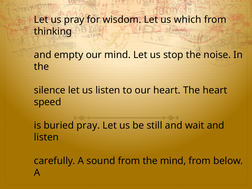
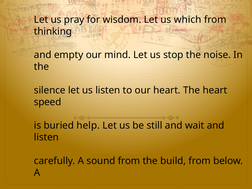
buried pray: pray -> help (88, 126)
the mind: mind -> build (173, 161)
